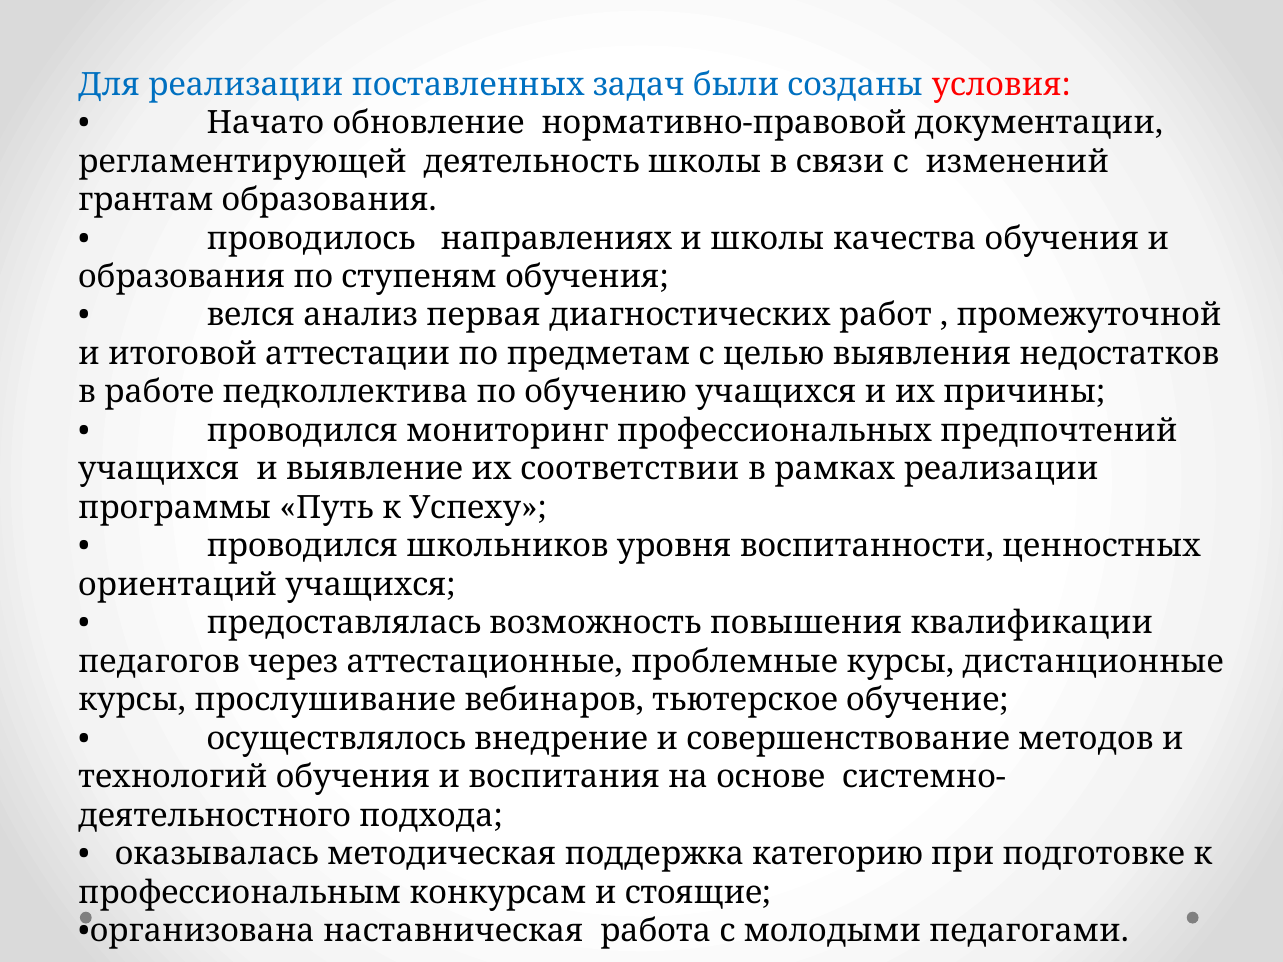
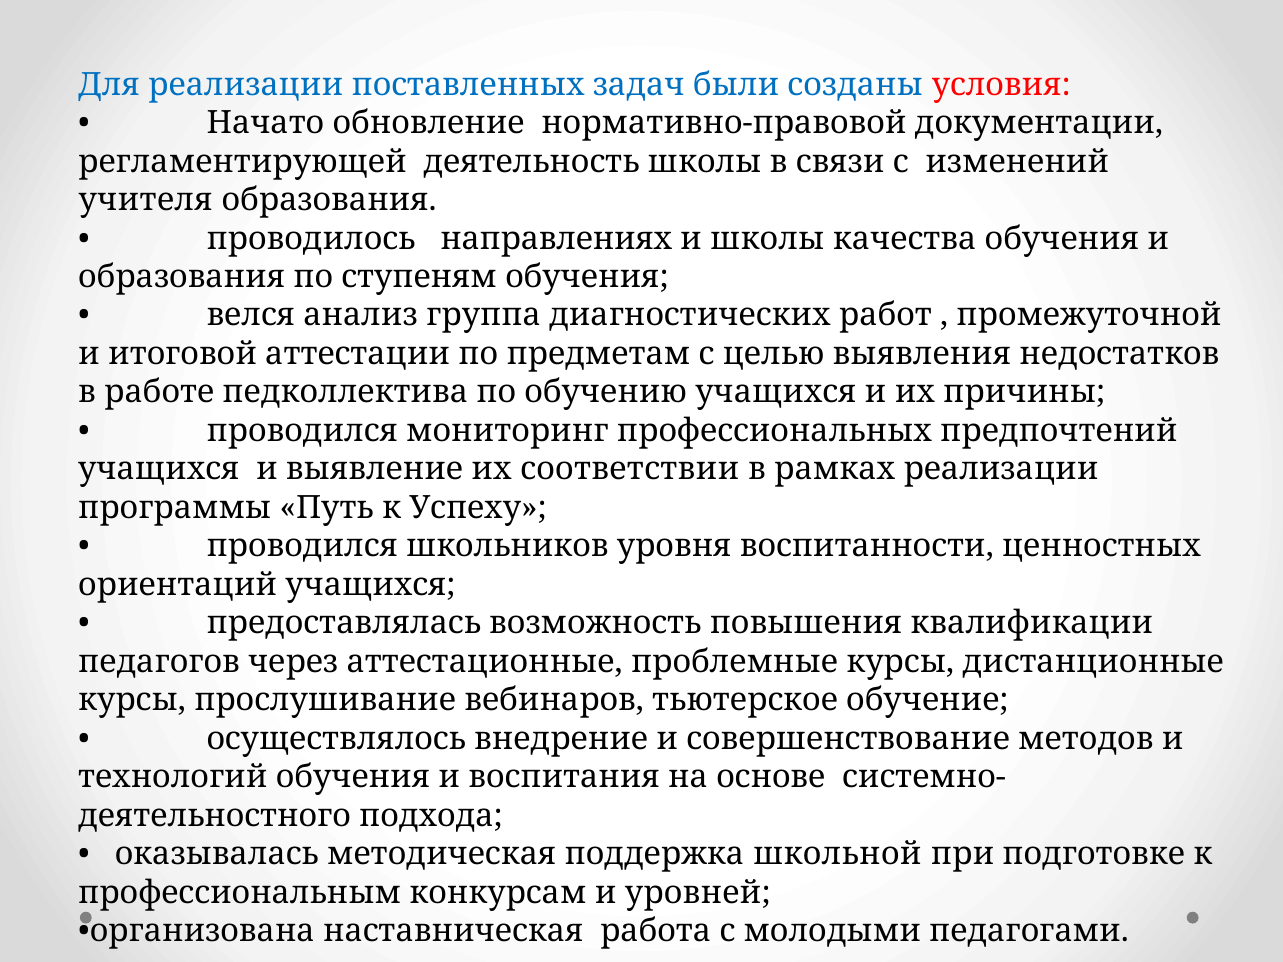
грантам: грантам -> учителя (146, 200)
первая: первая -> группа (483, 315)
категорию: категорию -> школьной (837, 854)
стоящие: стоящие -> уровней (698, 893)
